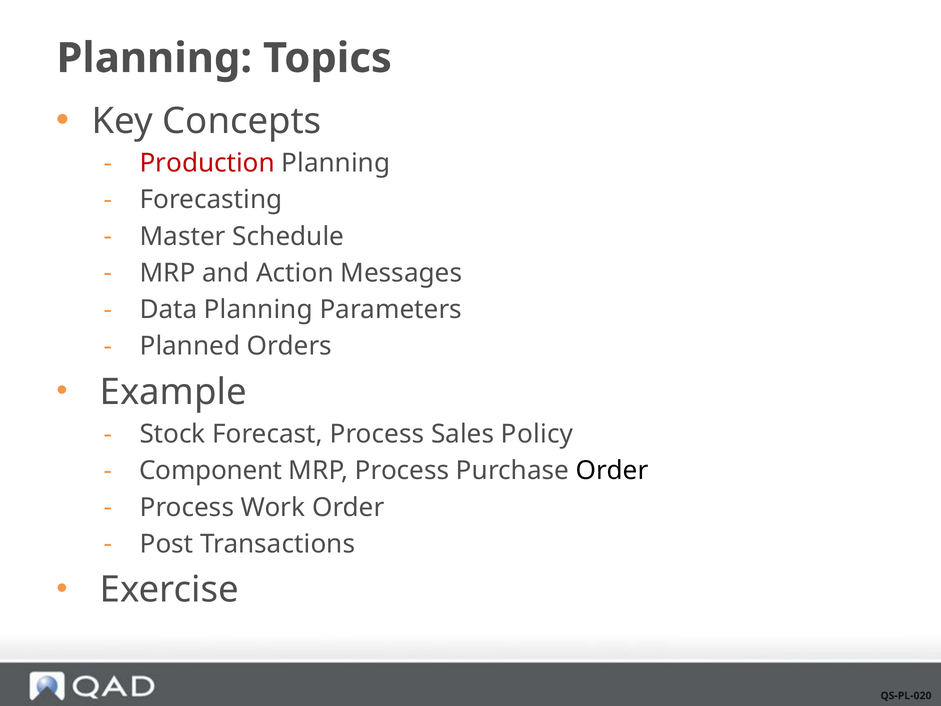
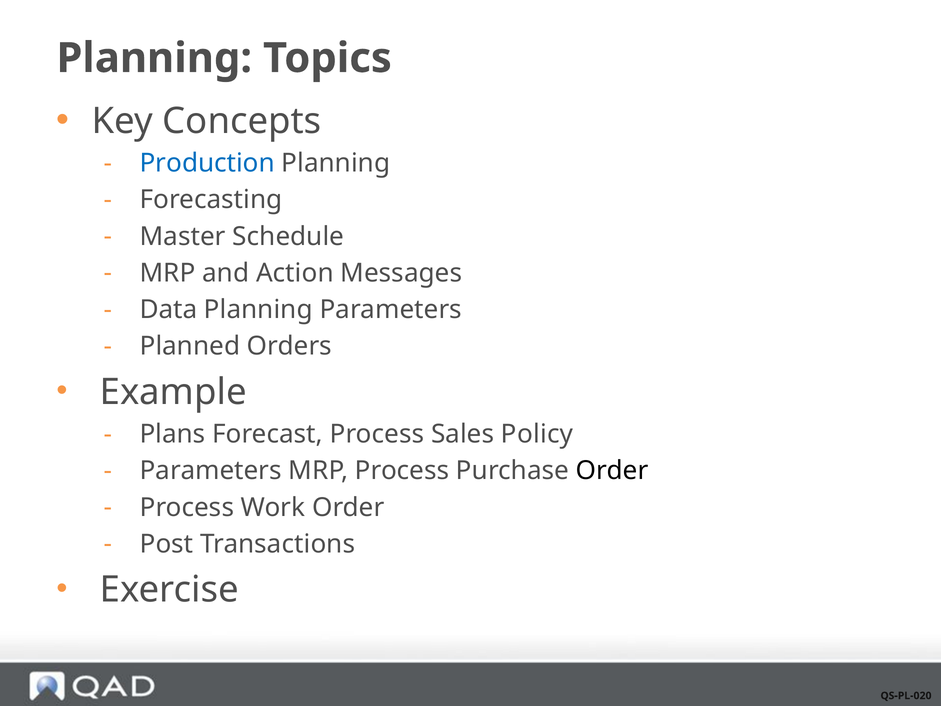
Production colour: red -> blue (207, 163)
Stock: Stock -> Plans (173, 434)
Component: Component -> Parameters (211, 471)
